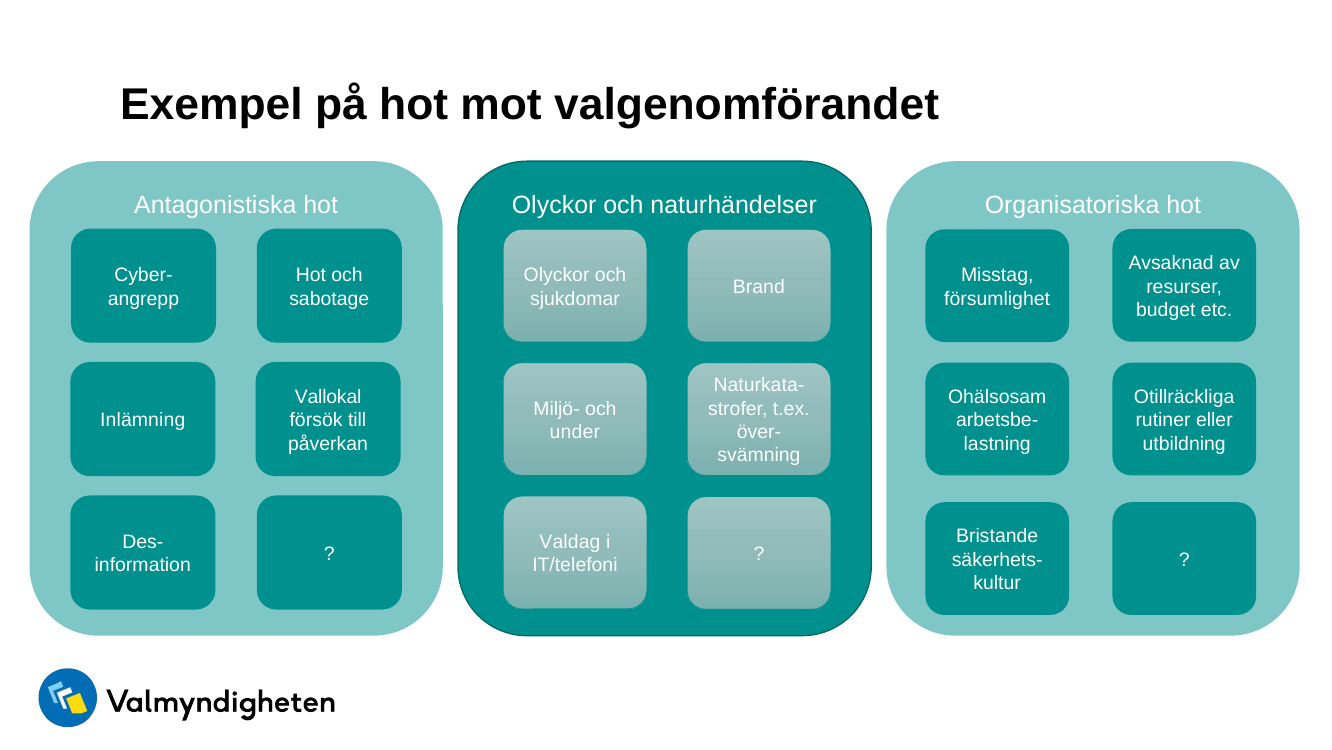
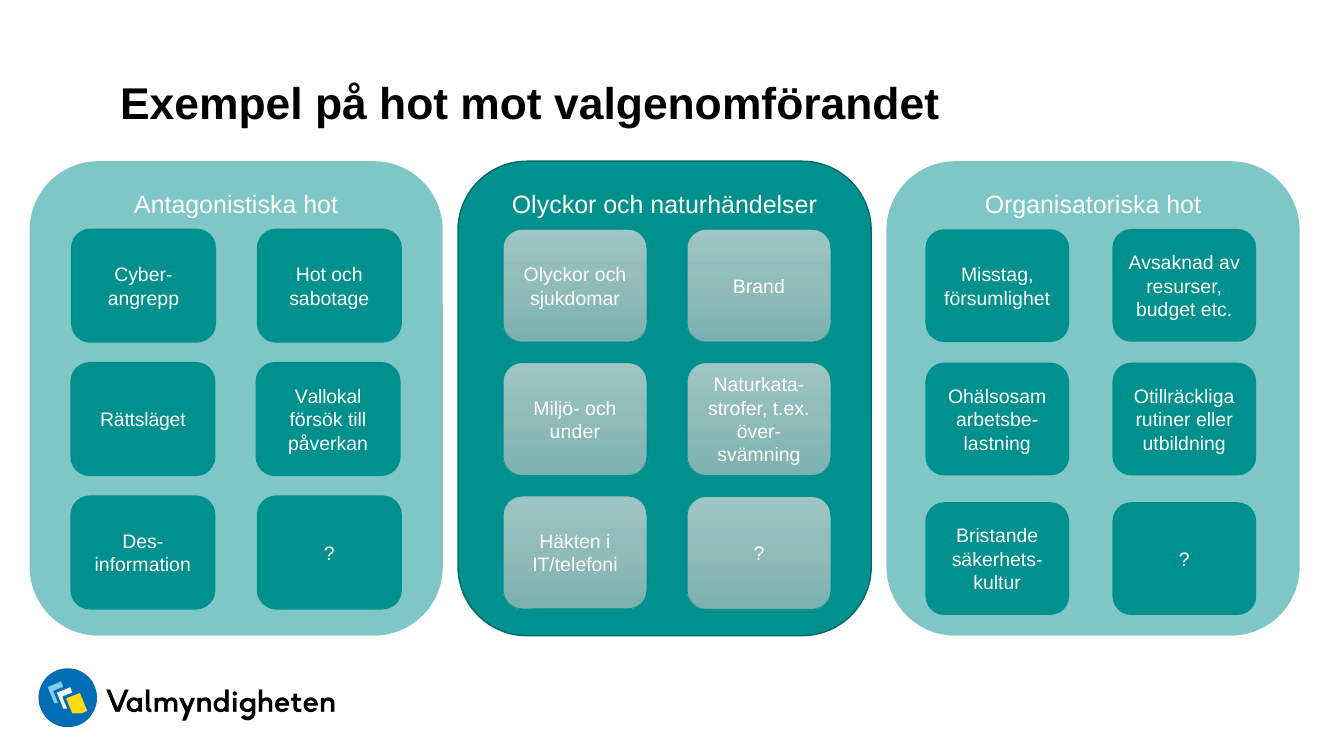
Inlämning: Inlämning -> Rättsläget (143, 420)
Valdag: Valdag -> Häkten (570, 542)
